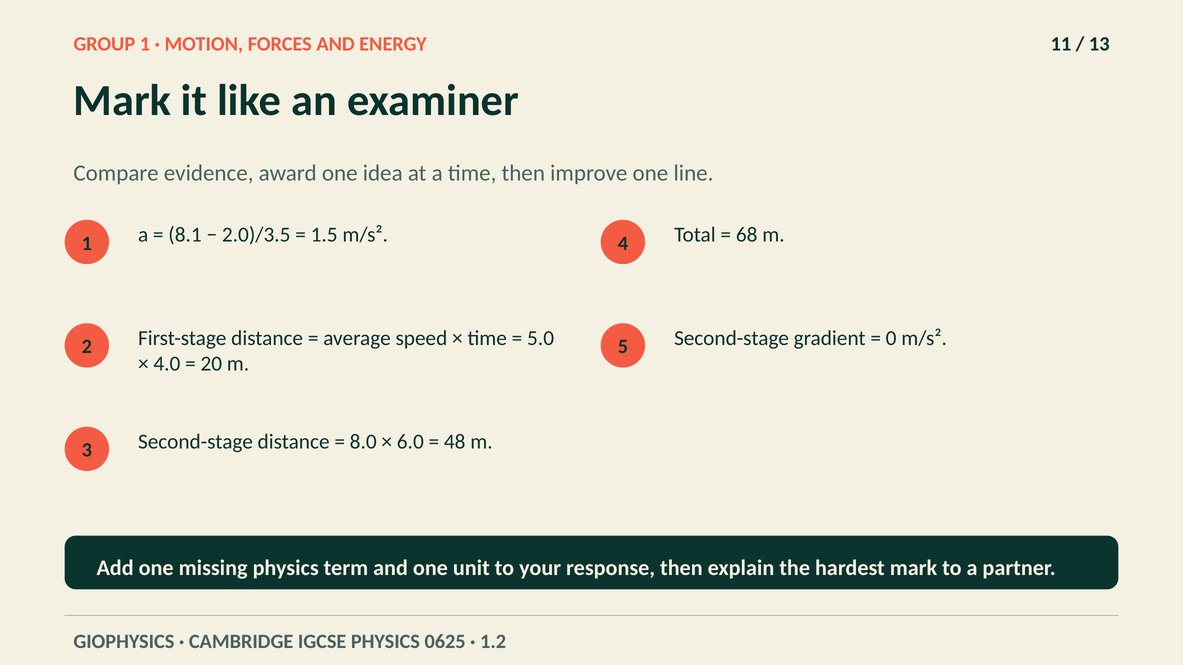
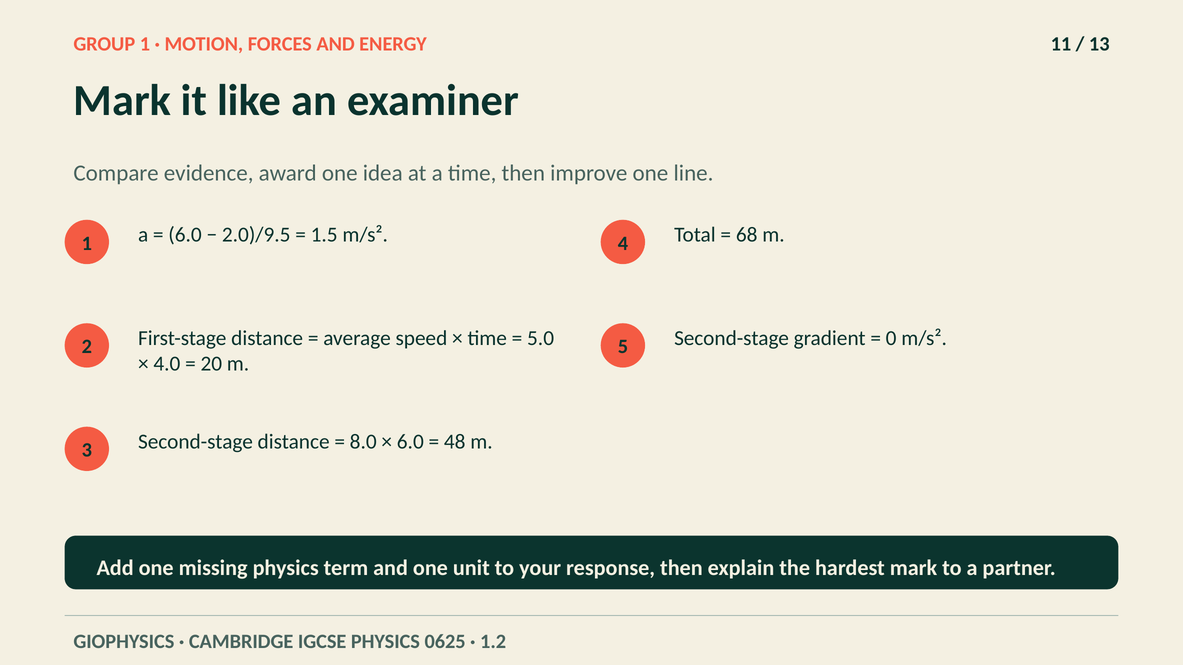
8.1: 8.1 -> 6.0 (185, 235)
2.0)/3.5: 2.0)/3.5 -> 2.0)/9.5 (256, 235)
